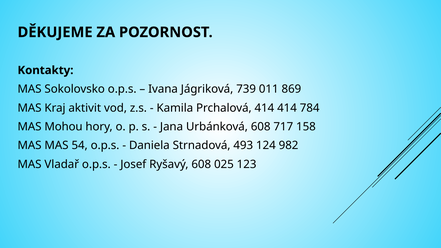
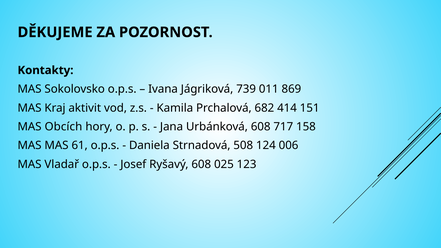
Prchalová 414: 414 -> 682 (264, 108)
784: 784 -> 151 (310, 108)
Mohou: Mohou -> Obcích (63, 127)
54: 54 -> 61 (80, 146)
493: 493 -> 508 (243, 146)
982: 982 -> 006 (289, 146)
